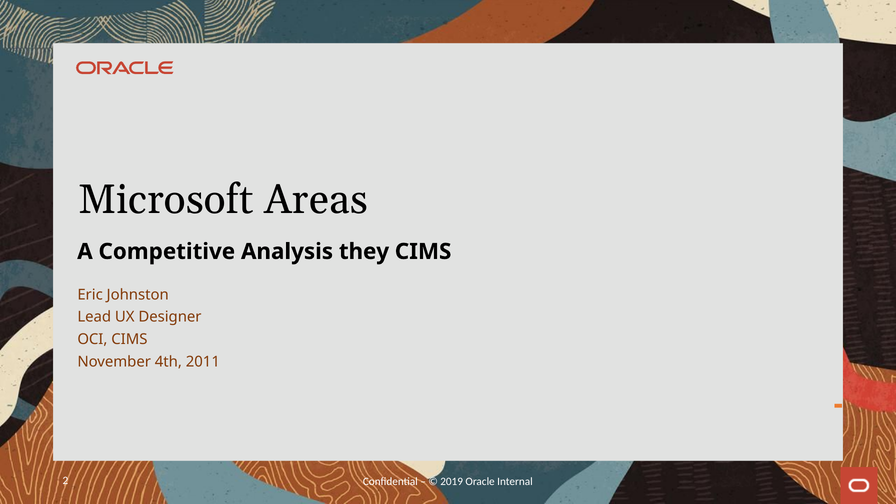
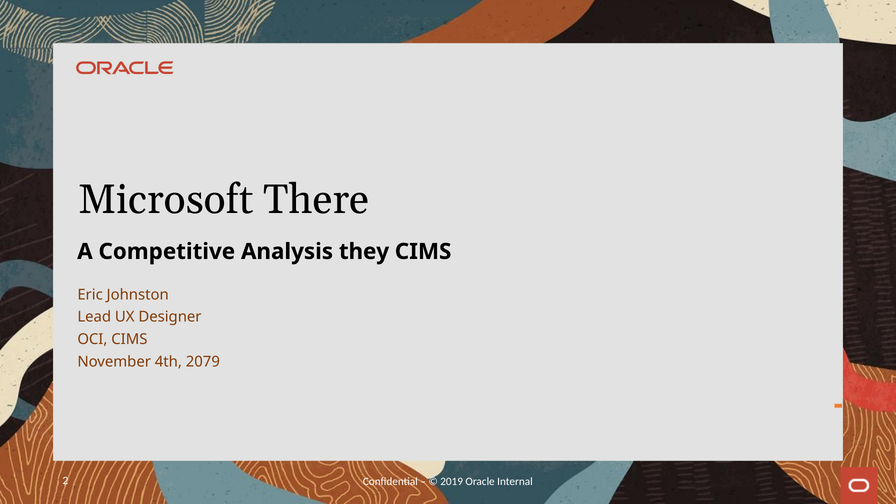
Areas: Areas -> There (316, 200)
2011: 2011 -> 2079 (203, 362)
